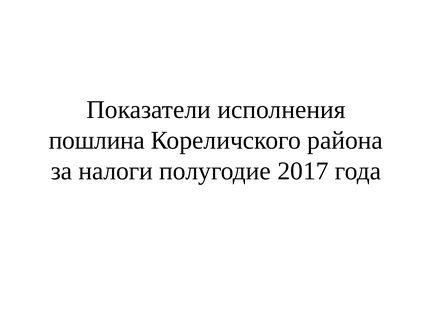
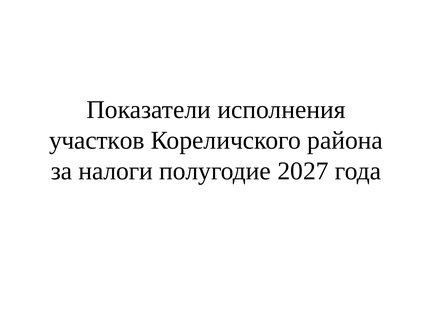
пошлина: пошлина -> участков (97, 140)
2017: 2017 -> 2027 (303, 171)
